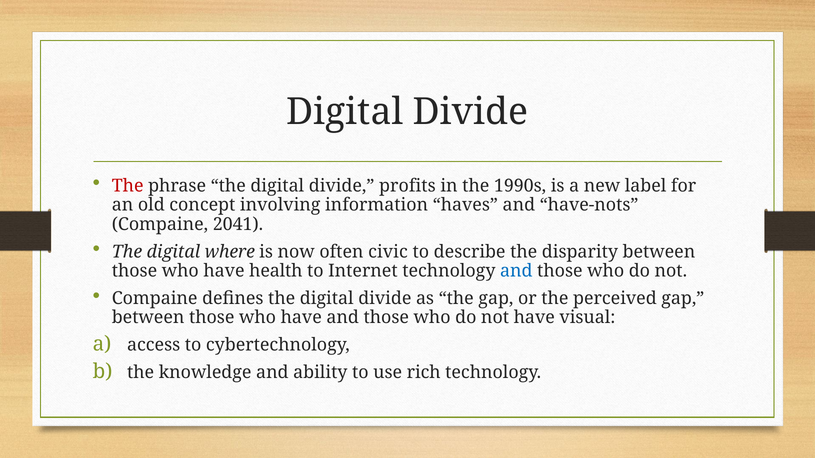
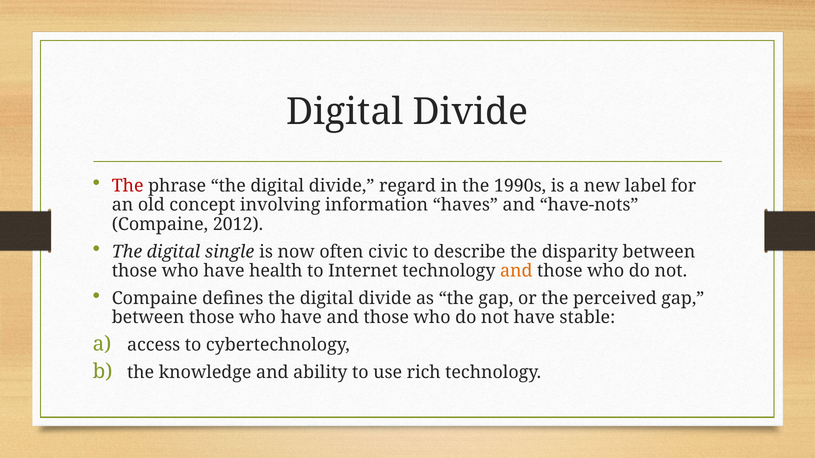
profits: profits -> regard (407, 186)
2041: 2041 -> 2012 (238, 224)
where: where -> single (230, 252)
and colour: blue -> orange (516, 271)
visual: visual -> stable (587, 318)
